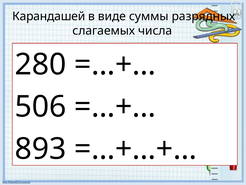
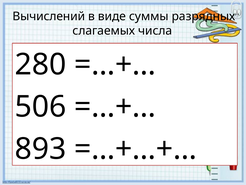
Карандашей: Карандашей -> Вычислений (49, 16)
